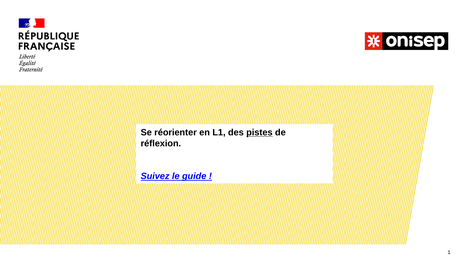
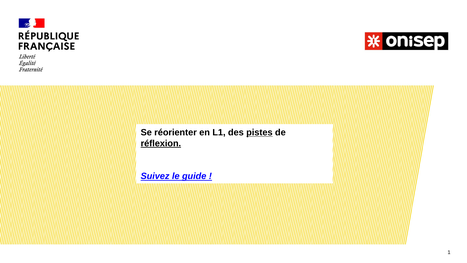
réflexion underline: none -> present (161, 143)
